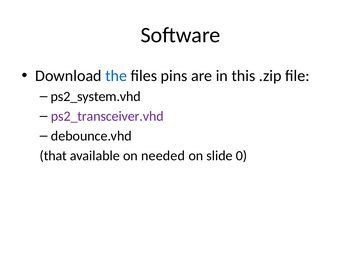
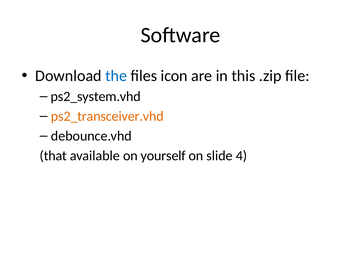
pins: pins -> icon (174, 76)
ps2_transceiver.vhd colour: purple -> orange (107, 116)
needed: needed -> yourself (163, 155)
0: 0 -> 4 (242, 155)
